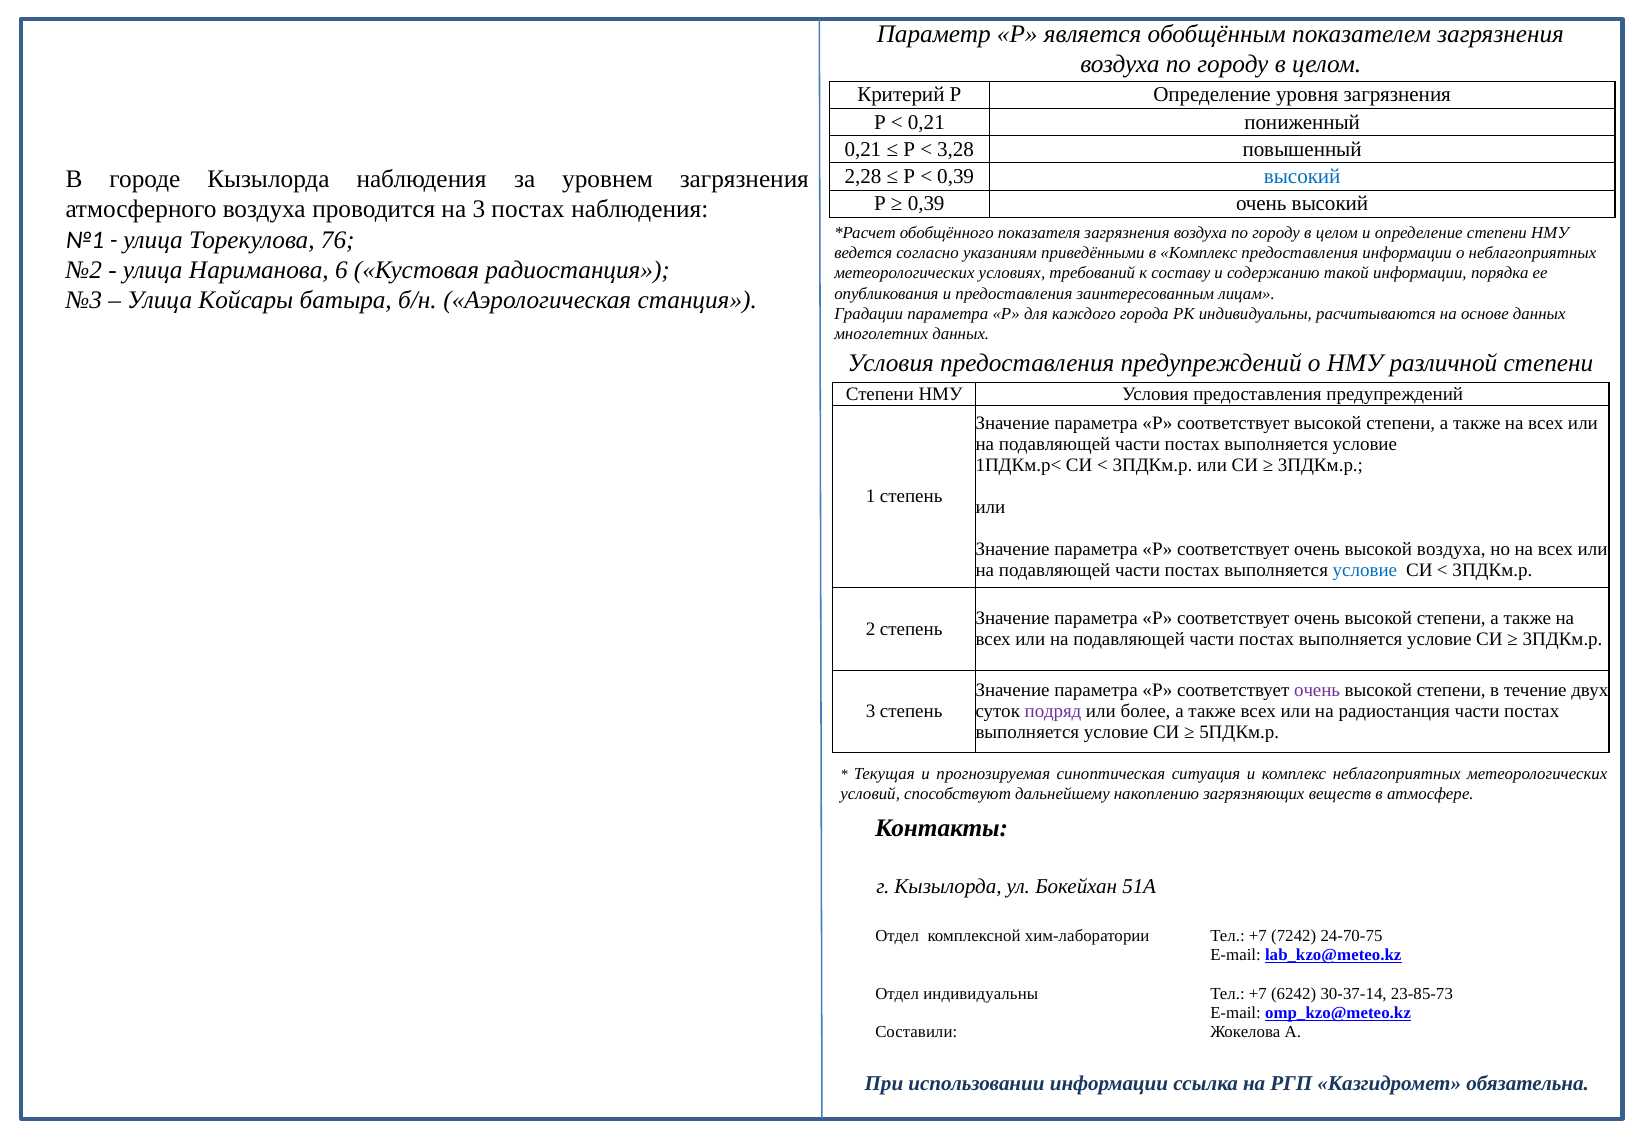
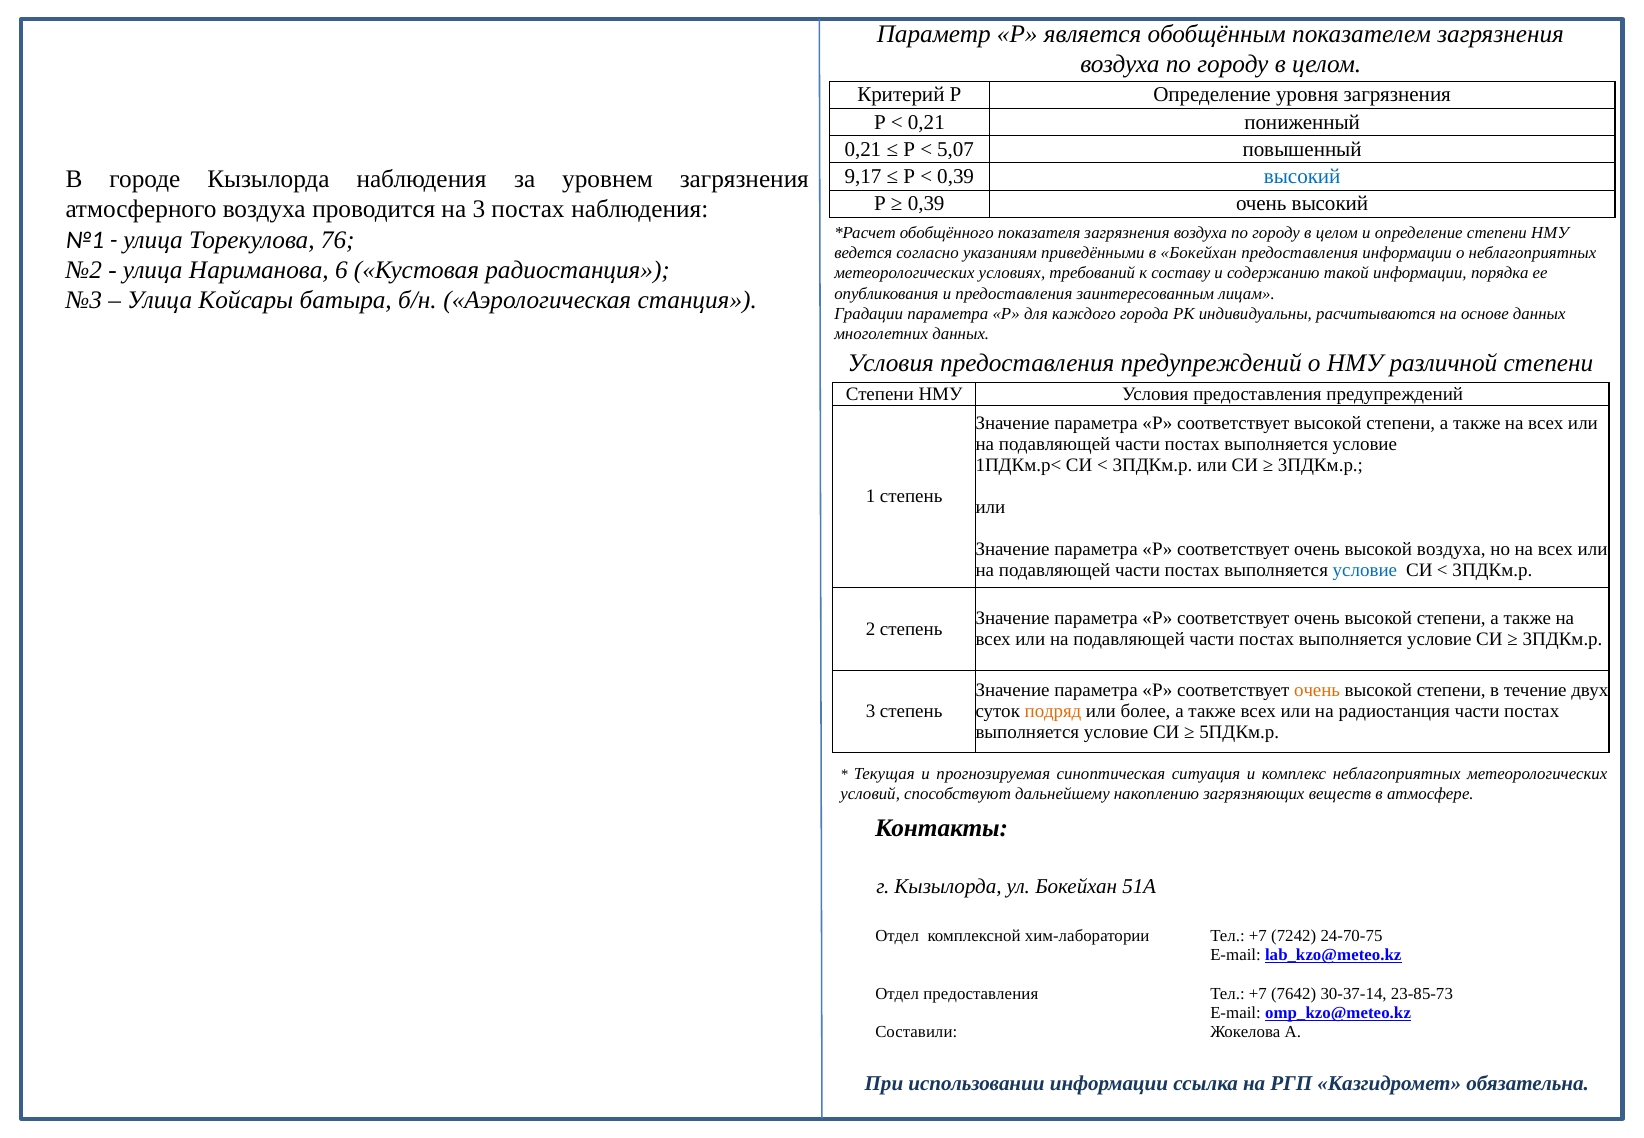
3,28: 3,28 -> 5,07 (956, 149)
2,28: 2,28 -> 9,17 (863, 176)
в Комплекс: Комплекс -> Бокейхан (1199, 253)
очень colour: purple -> orange (1317, 690)
подряд colour: purple -> orange (1053, 711)
Отдел индивидуальны: индивидуальны -> предоставления (981, 994)
6242: 6242 -> 7642 (1294, 994)
